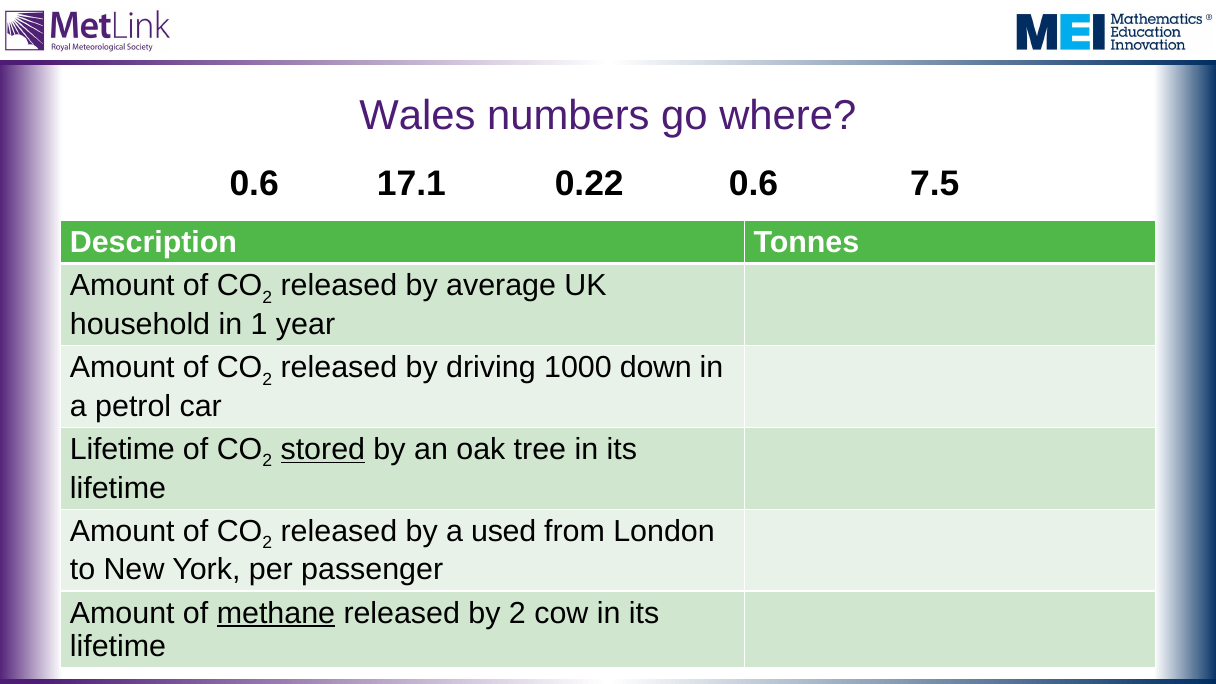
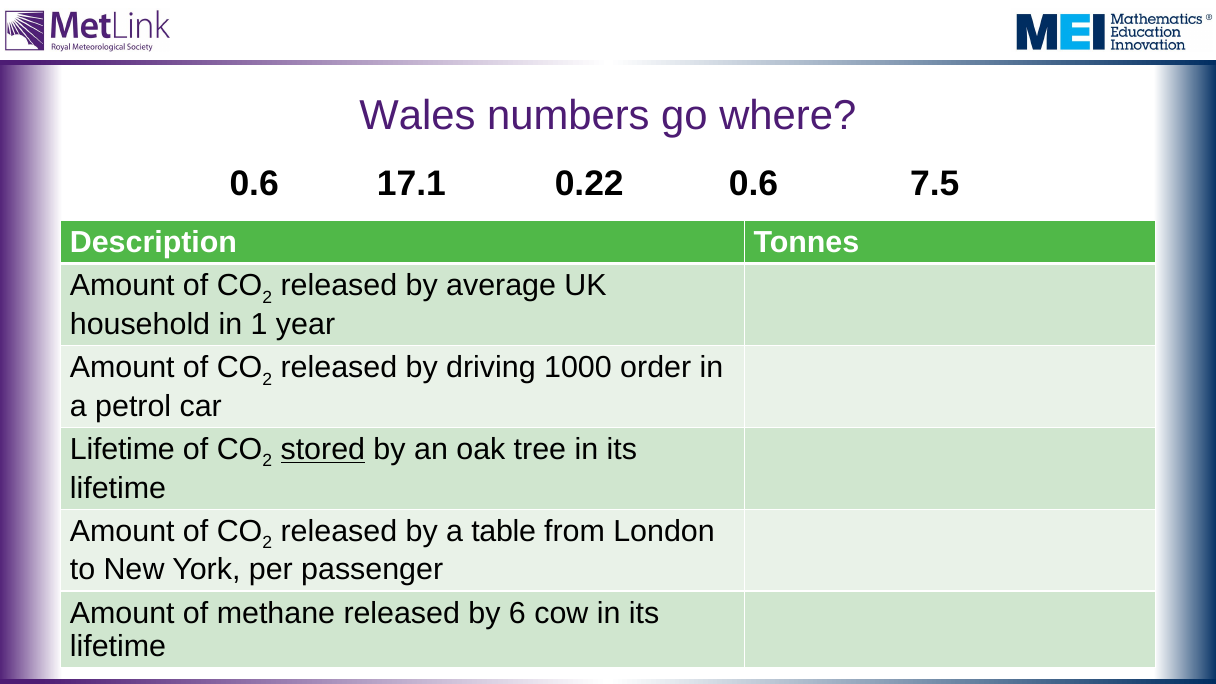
down: down -> order (656, 368)
used: used -> table (504, 531)
methane underline: present -> none (276, 613)
by 2: 2 -> 6 (517, 613)
